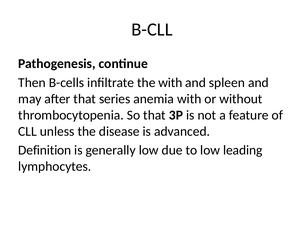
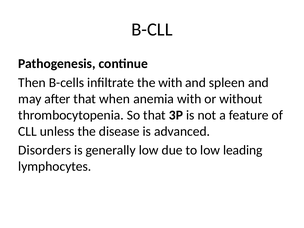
series: series -> when (115, 99)
Definition: Definition -> Disorders (45, 150)
